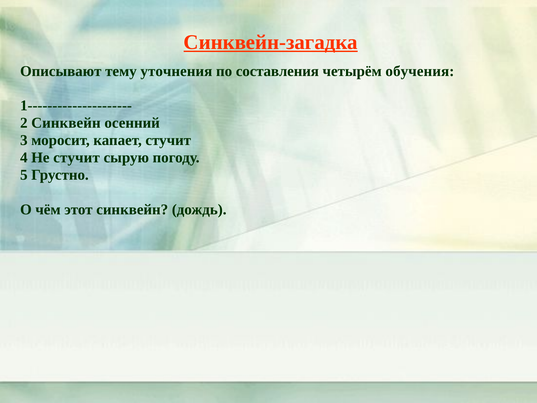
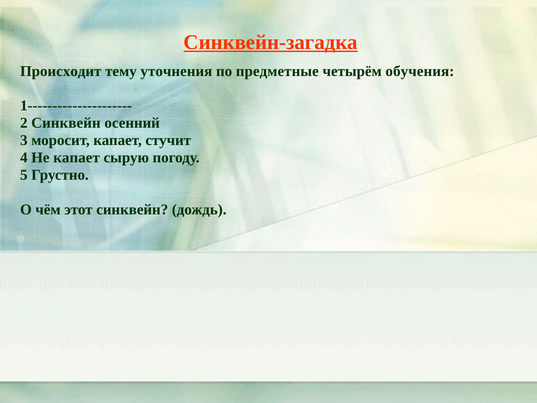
Описывают: Описывают -> Происходит (61, 71)
составления: составления -> предметные (277, 71)
Не стучит: стучит -> капает (77, 158)
